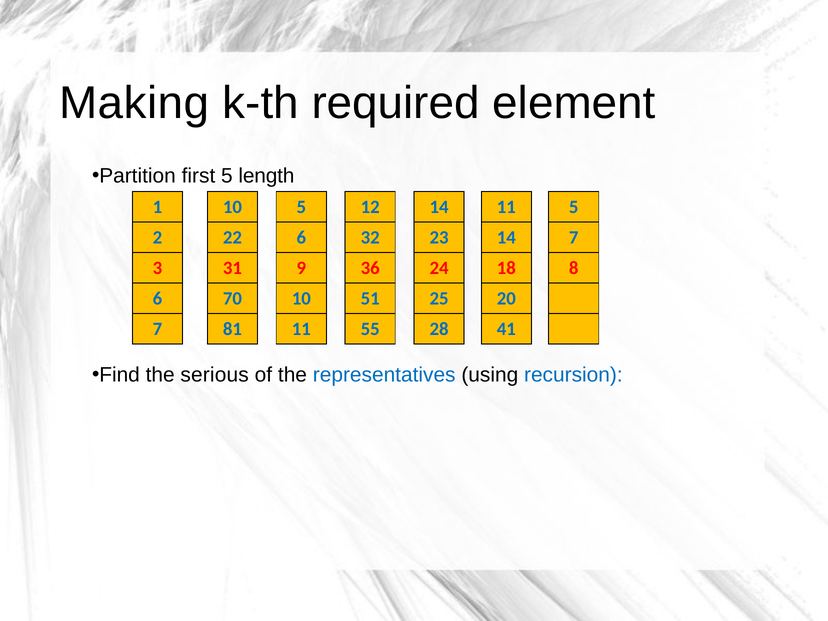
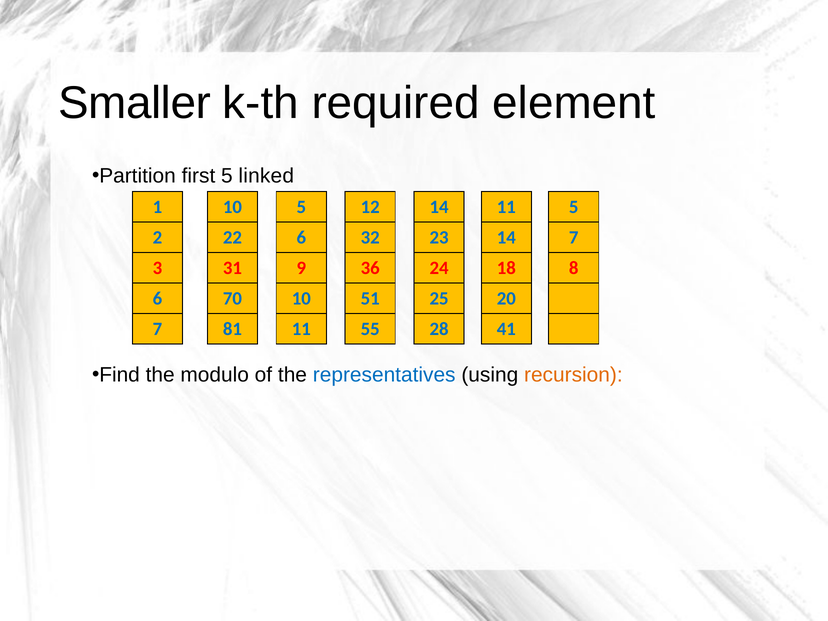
Making: Making -> Smaller (135, 103)
length: length -> linked (266, 176)
serious: serious -> modulo (215, 375)
recursion colour: blue -> orange (573, 375)
